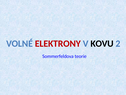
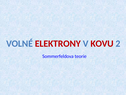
KOVU colour: black -> red (102, 43)
